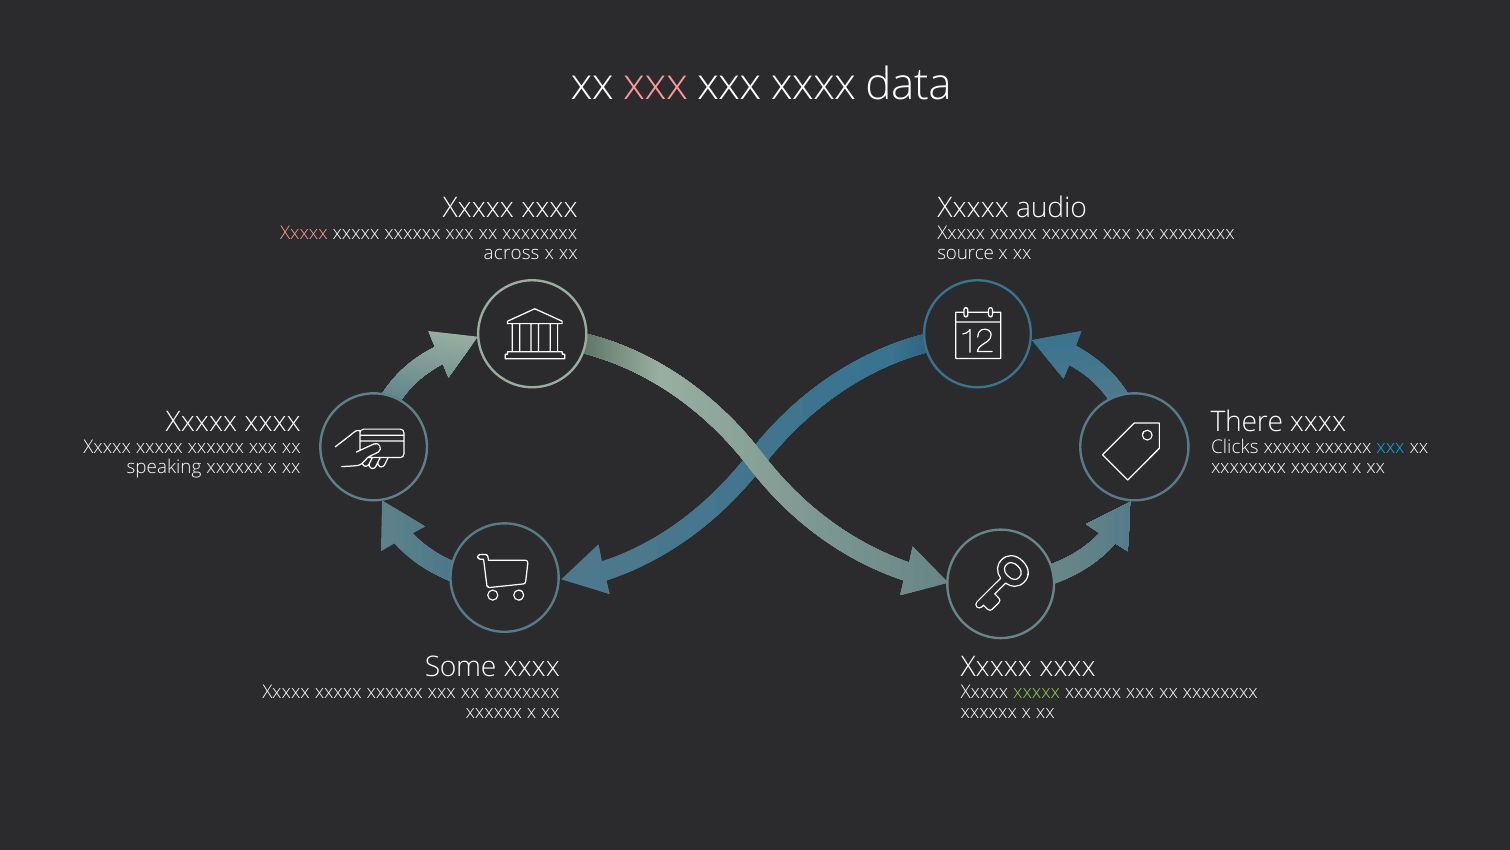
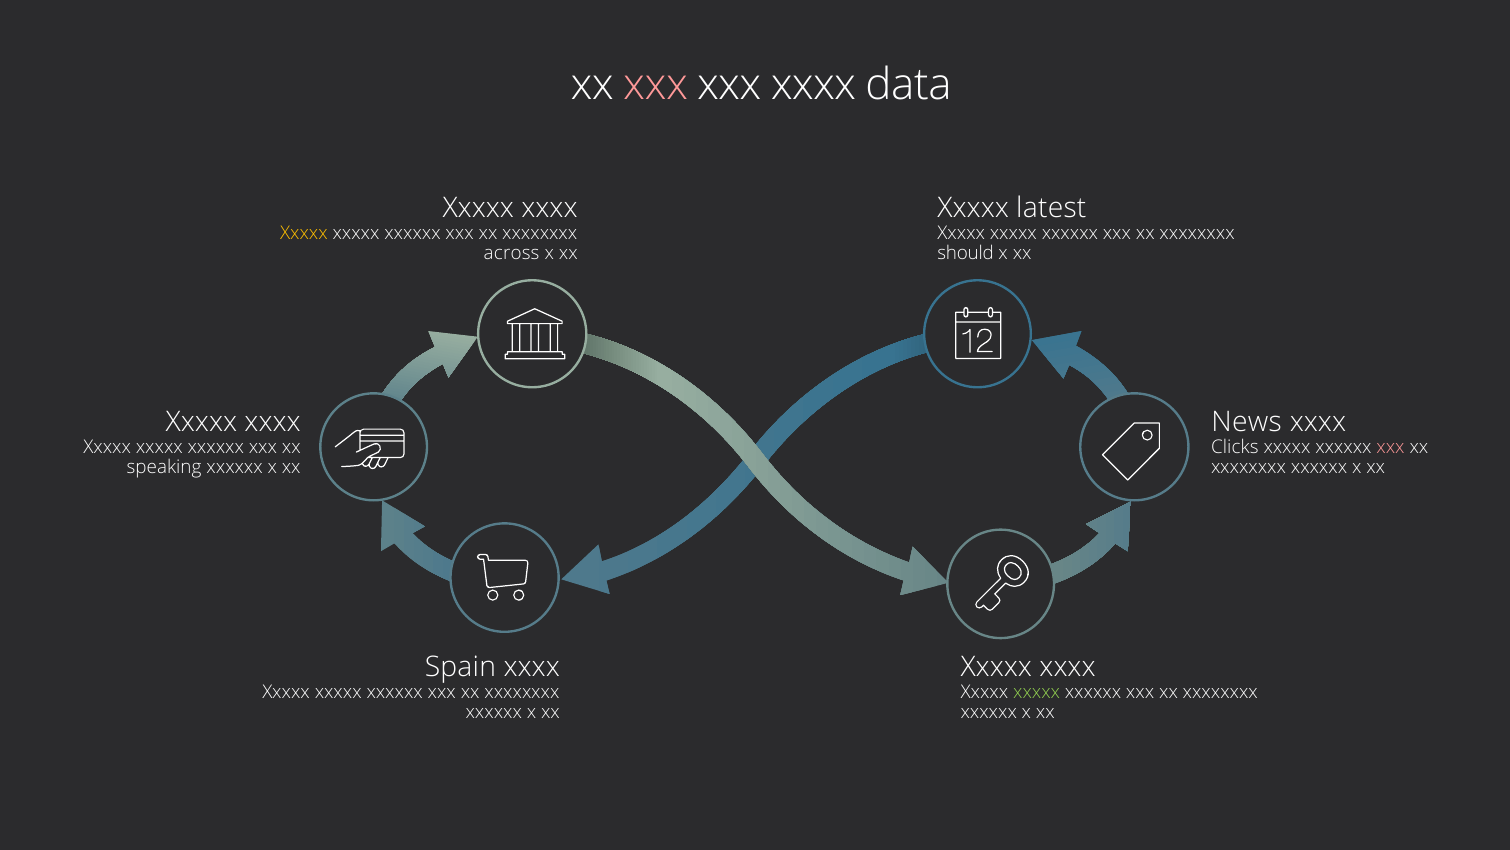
audio: audio -> latest (1051, 208)
Xxxxx colour: pink -> yellow (304, 233)
source: source -> should (966, 253)
There: There -> News (1247, 421)
xxx colour: light blue -> pink (1390, 447)
Some: Some -> Spain (460, 666)
